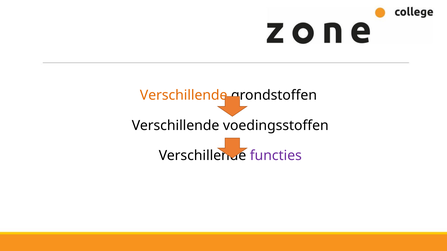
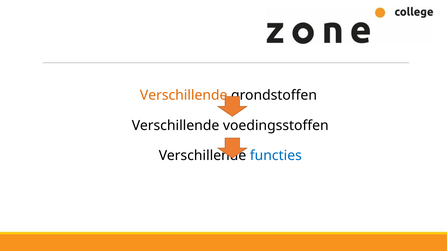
functies colour: purple -> blue (276, 156)
